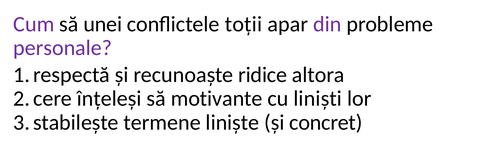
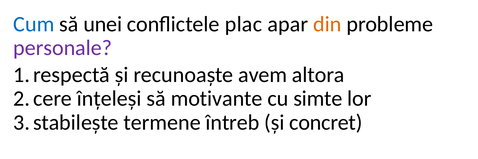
Cum colour: purple -> blue (34, 24)
toții: toții -> plac (243, 24)
din colour: purple -> orange (327, 24)
ridice: ridice -> avem (263, 75)
liniști: liniști -> simte (318, 99)
liniște: liniște -> întreb (232, 123)
